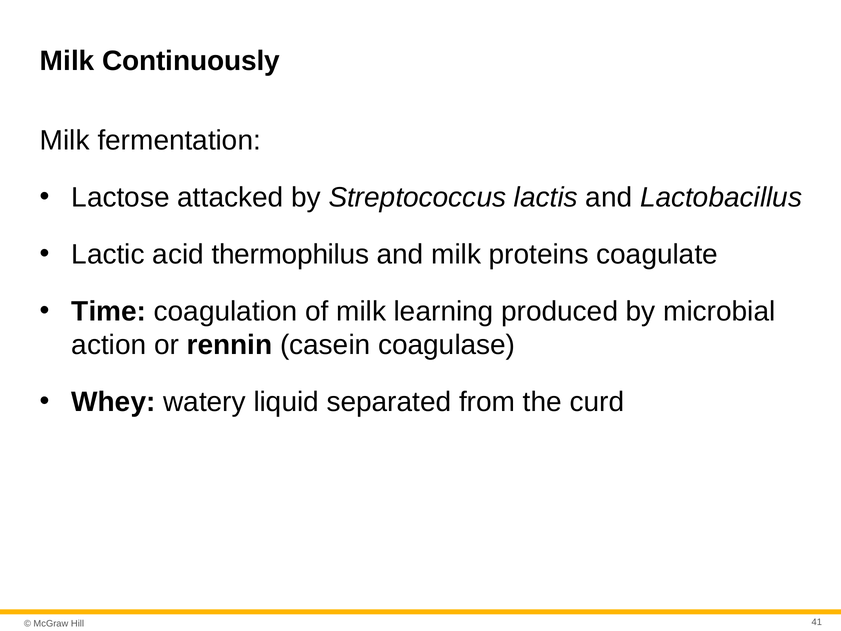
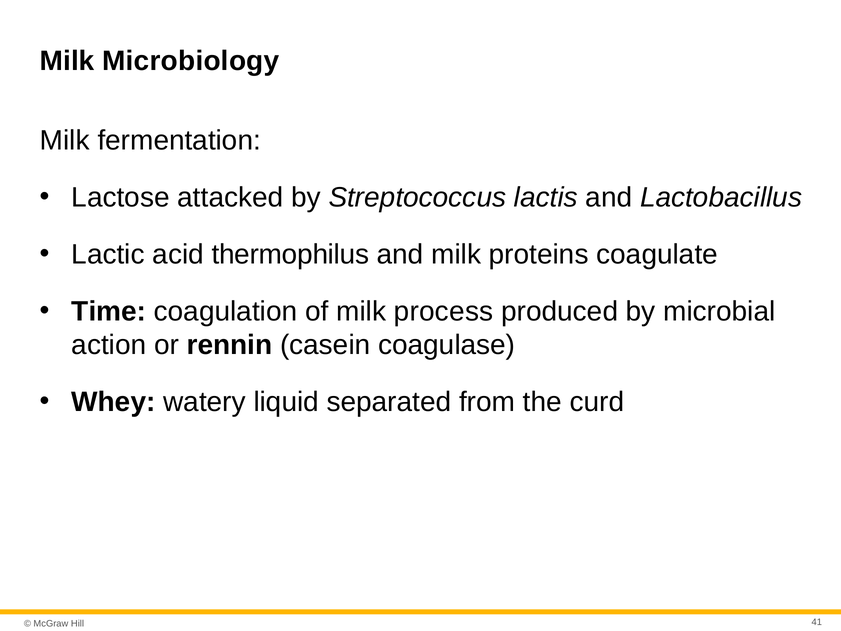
Continuously: Continuously -> Microbiology (191, 61)
learning: learning -> process (444, 311)
